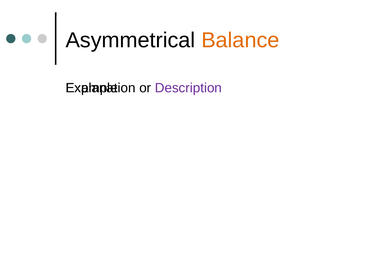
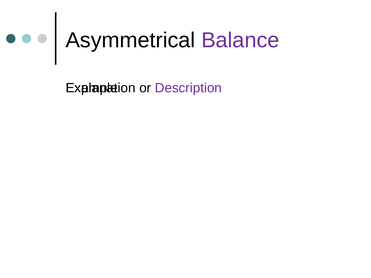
Balance colour: orange -> purple (240, 40)
